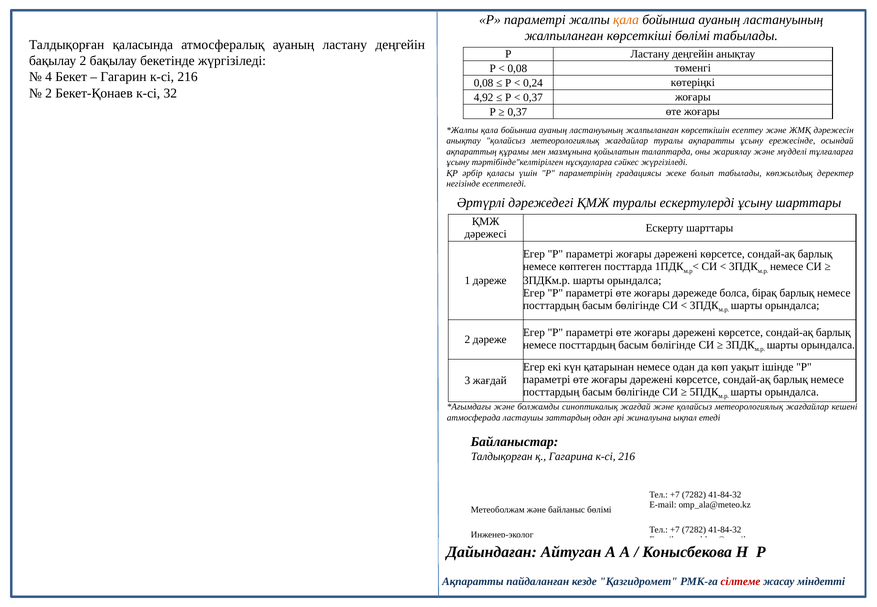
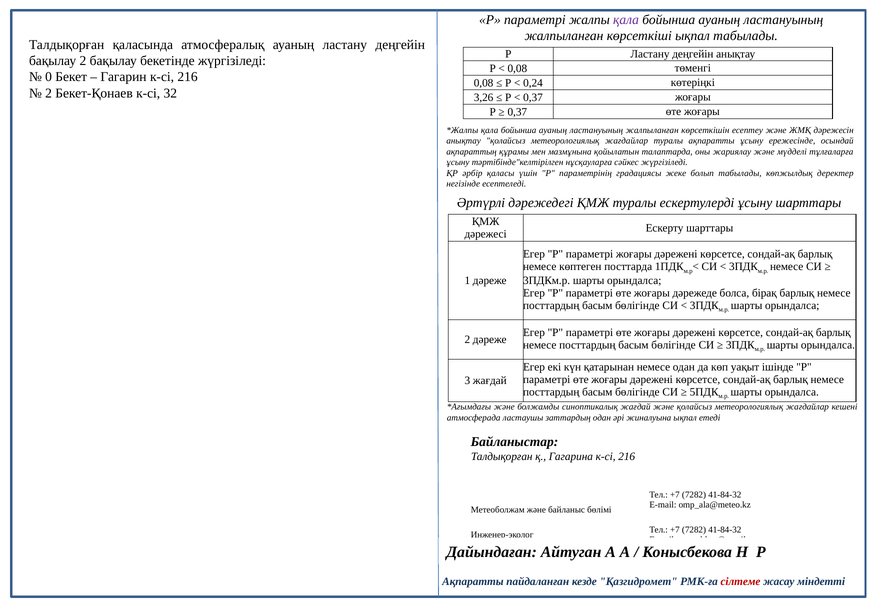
қала colour: orange -> purple (626, 20)
көрсеткіші бөлімі: бөлімі -> ықпал (693, 36)
4: 4 -> 0 (49, 77)
4,92: 4,92 -> 3,26 (484, 98)
